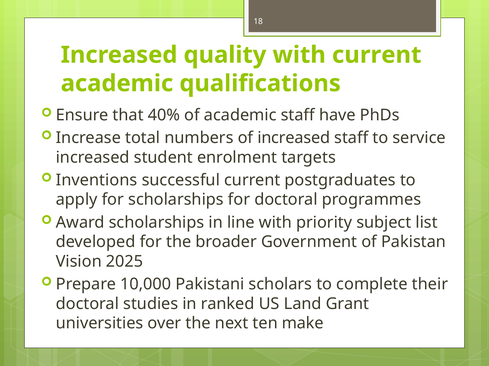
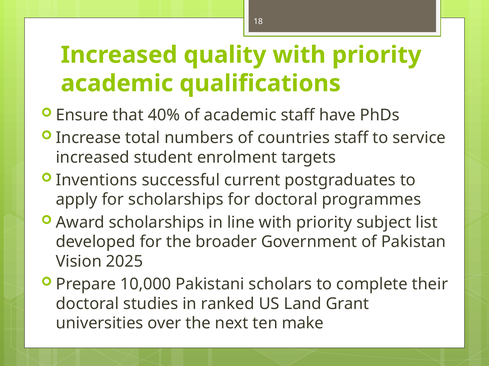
quality with current: current -> priority (377, 55)
of increased: increased -> countries (294, 138)
